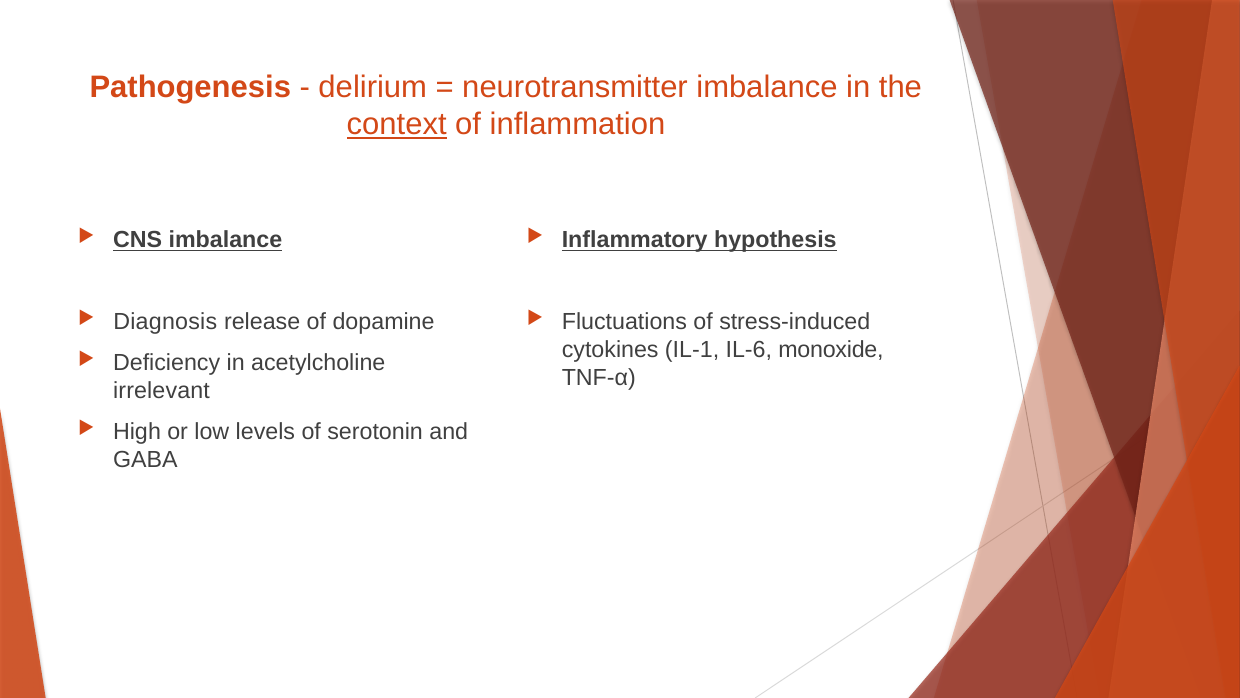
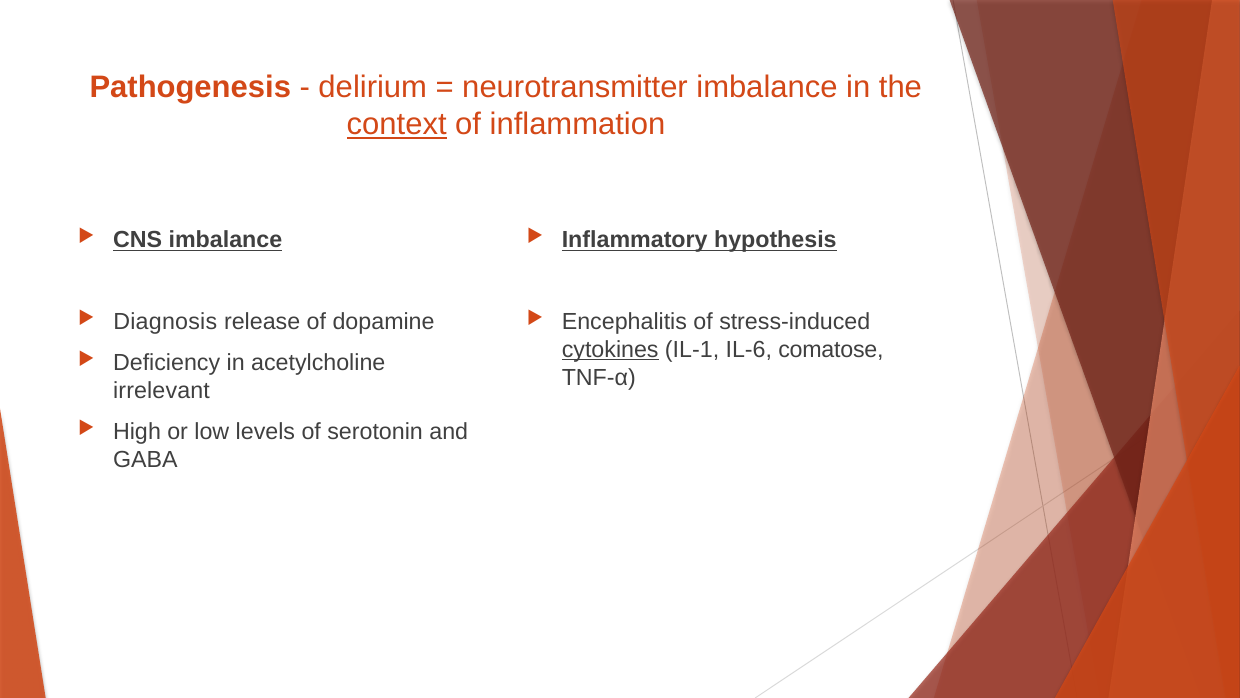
Fluctuations: Fluctuations -> Encephalitis (624, 322)
cytokines underline: none -> present (610, 350)
monoxide: monoxide -> comatose (831, 350)
